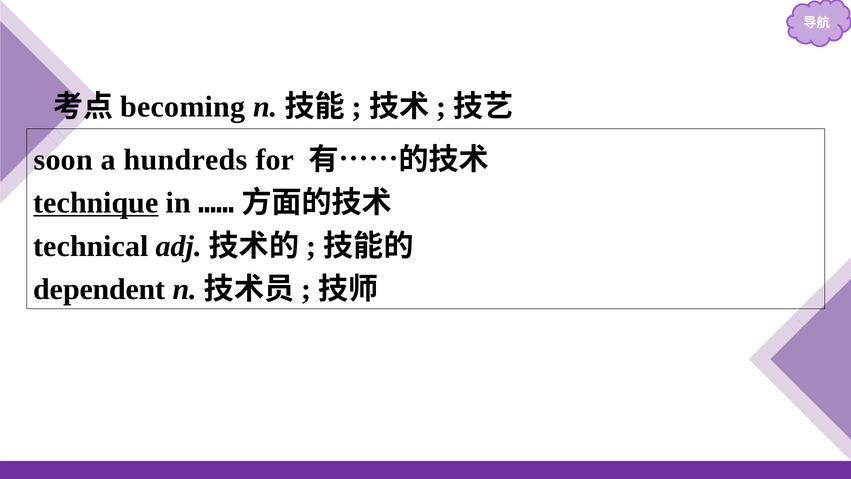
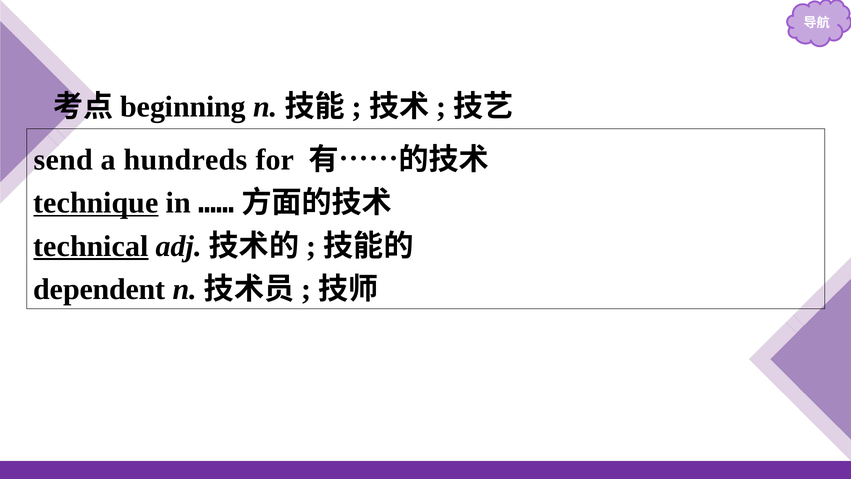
becoming: becoming -> beginning (183, 106)
soon: soon -> send (63, 159)
technical underline: none -> present (91, 246)
